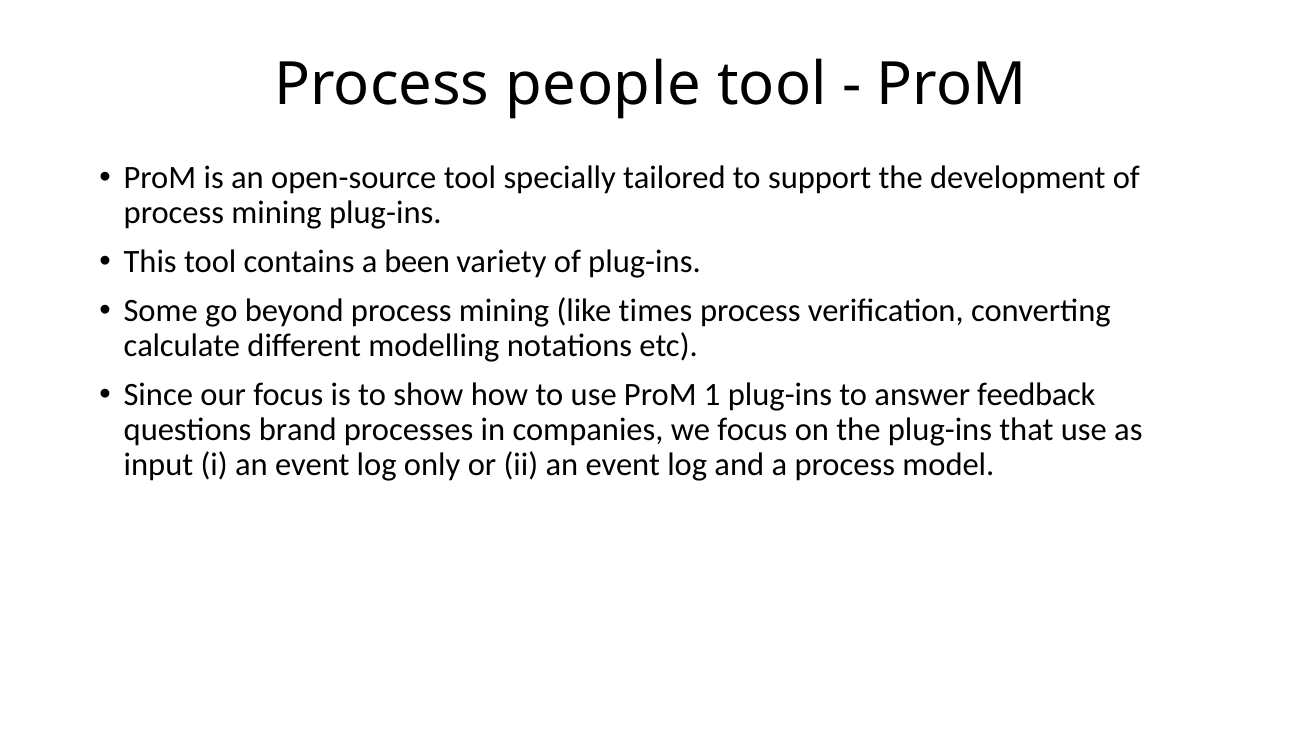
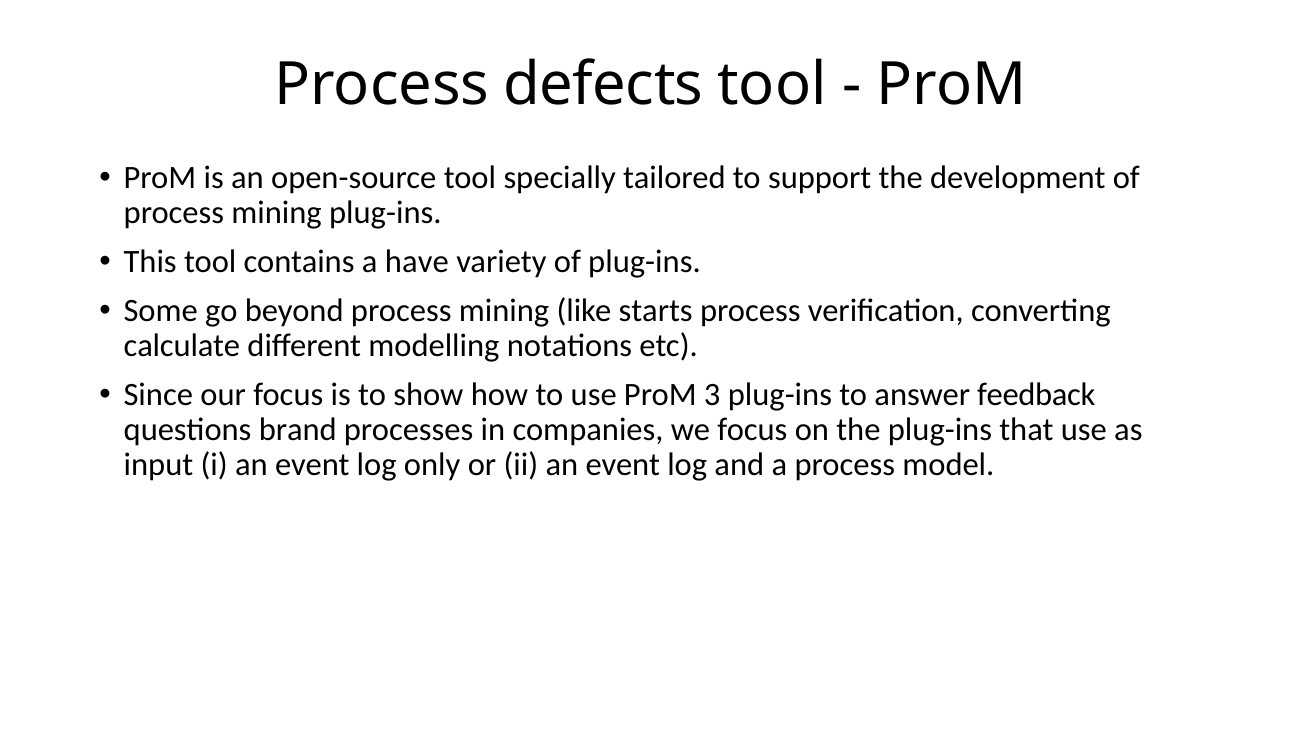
people: people -> defects (604, 84)
been: been -> have (417, 262)
times: times -> starts (656, 310)
1: 1 -> 3 (712, 394)
